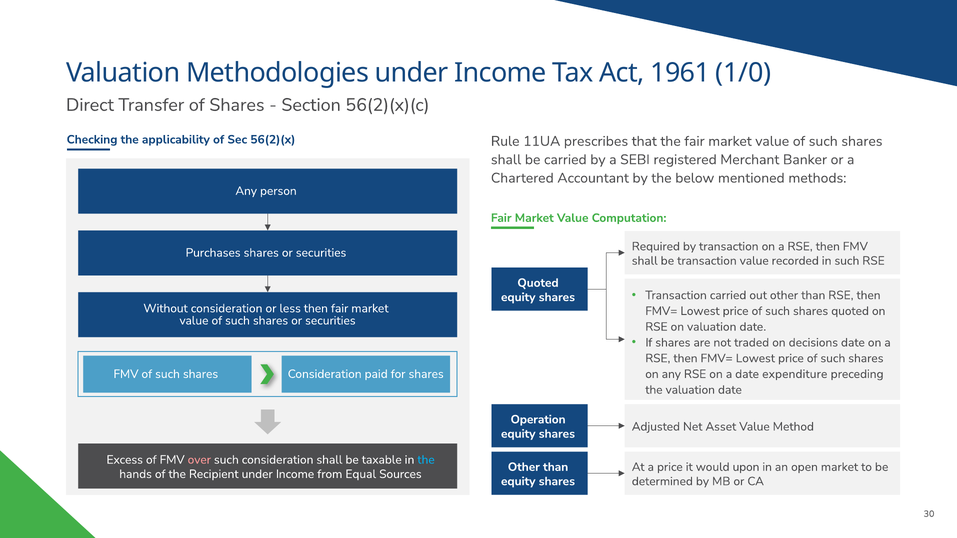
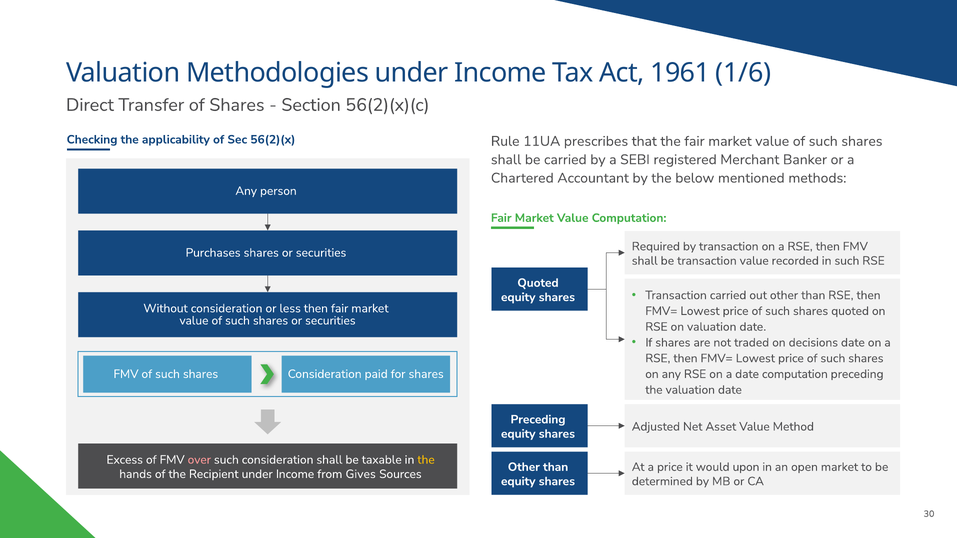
1/0: 1/0 -> 1/6 (743, 73)
date expenditure: expenditure -> computation (795, 374)
Operation: Operation -> Preceding (538, 420)
the colour: light blue -> yellow (426, 460)
Equal: Equal -> Gives (361, 474)
